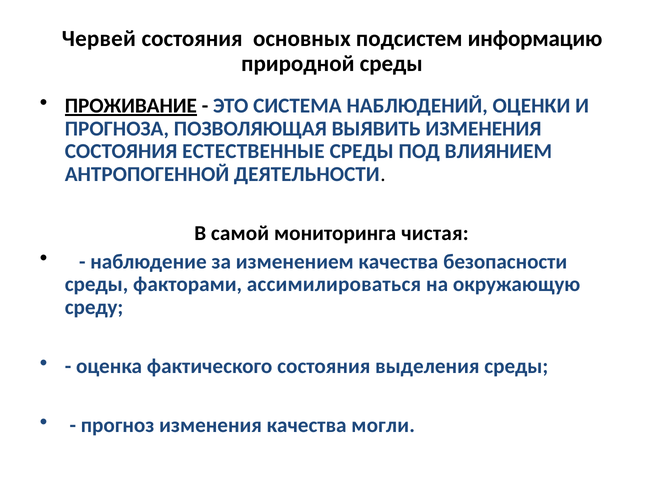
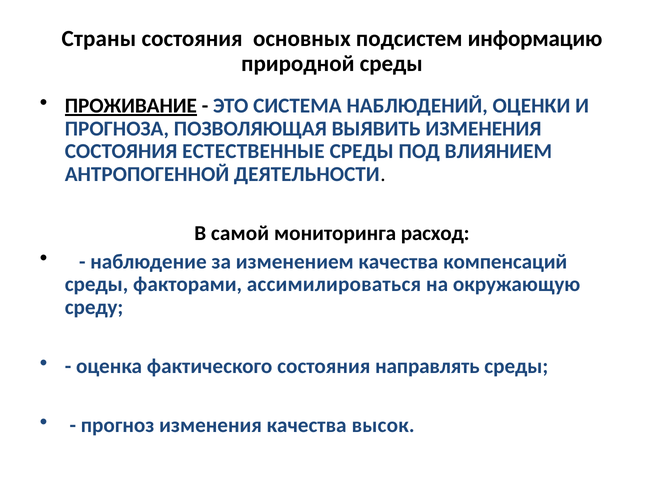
Червей: Червей -> Страны (99, 39)
чистая: чистая -> расход (435, 233)
безопасности: безопасности -> компенсаций (505, 262)
выделения: выделения -> направлять (427, 366)
могли: могли -> высок (383, 425)
